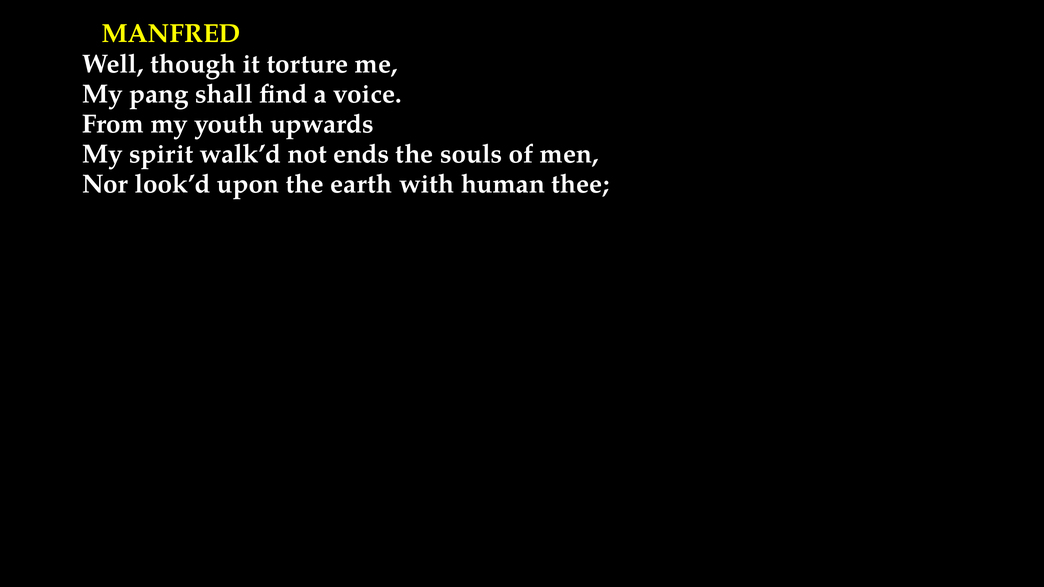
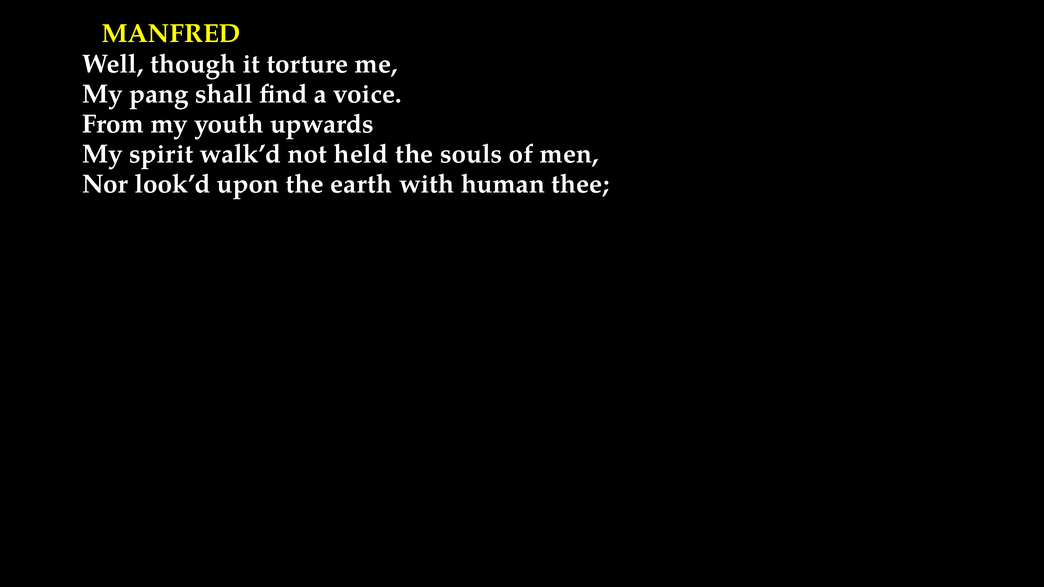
ends: ends -> held (361, 154)
